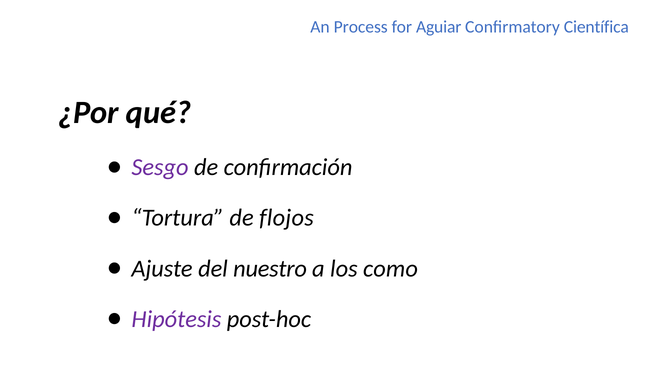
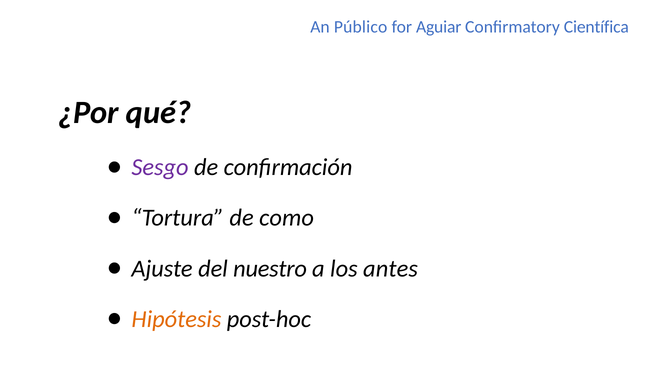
Process: Process -> Público (361, 27)
flojos: flojos -> como (287, 218)
como: como -> antes (391, 269)
Hipótesis colour: purple -> orange (176, 320)
